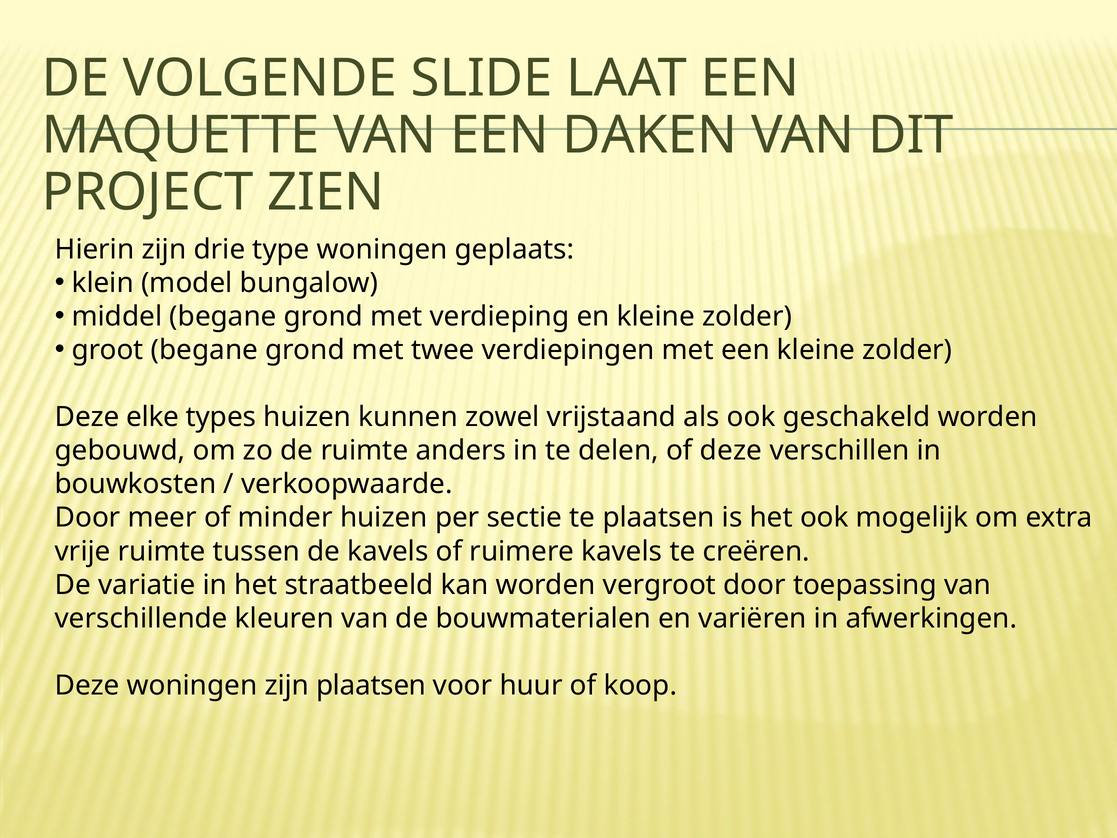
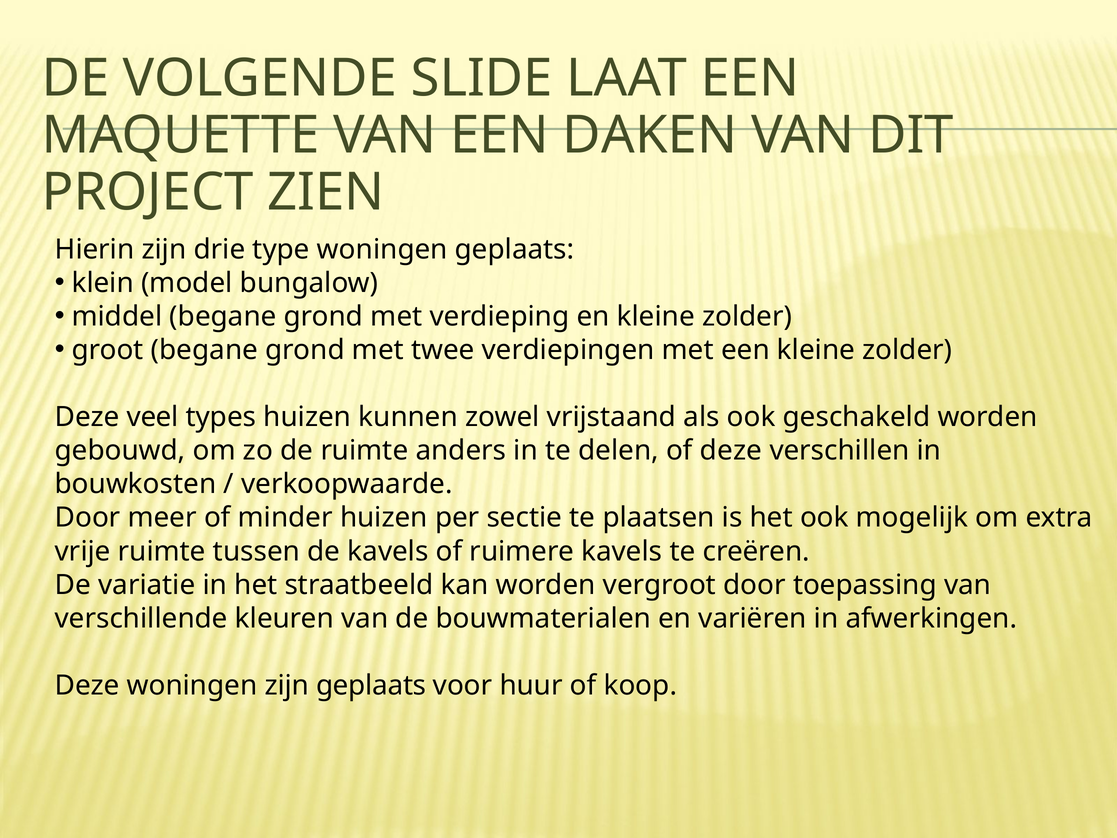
elke: elke -> veel (153, 417)
zijn plaatsen: plaatsen -> geplaats (371, 685)
